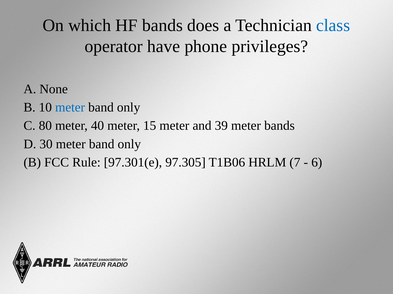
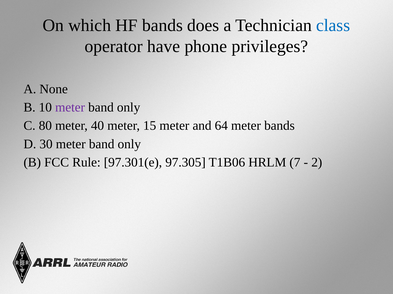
meter colour: blue -> purple (70, 108)
39: 39 -> 64 (221, 126)
6: 6 -> 2 (317, 163)
